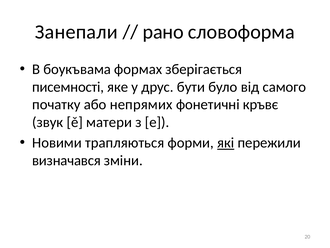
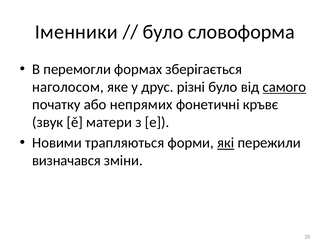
Занепали: Занепали -> Іменники (76, 32)
рано: рано -> було (163, 32)
боукъвама: боукъвама -> перемогли (77, 69)
писемності: писемності -> наголосом (68, 87)
бути: бути -> різні (191, 87)
самого underline: none -> present (284, 87)
